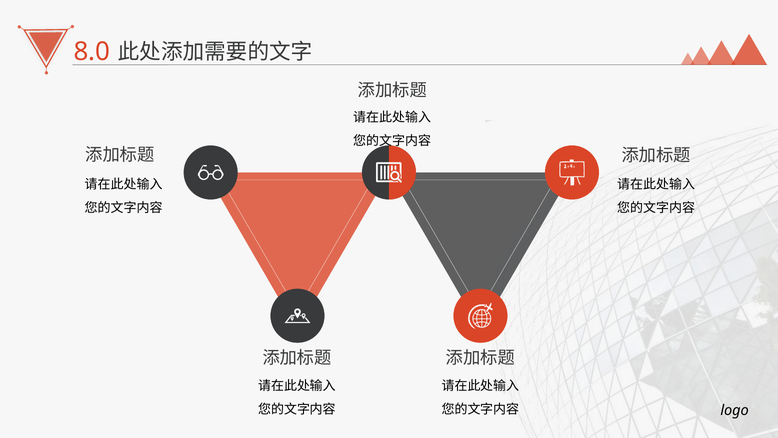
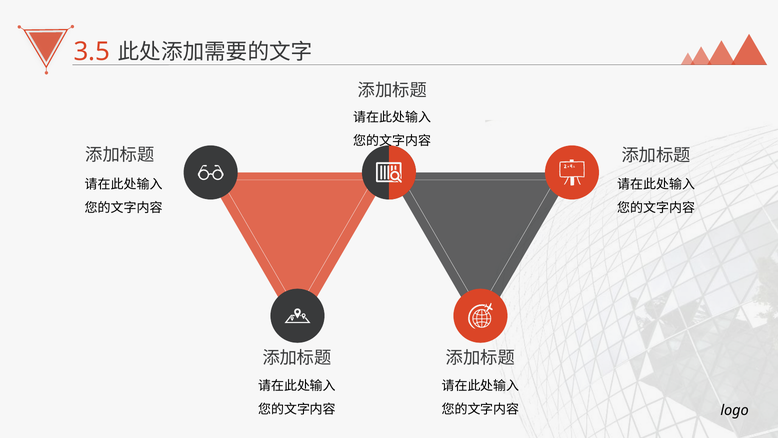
8.0: 8.0 -> 3.5 (92, 52)
